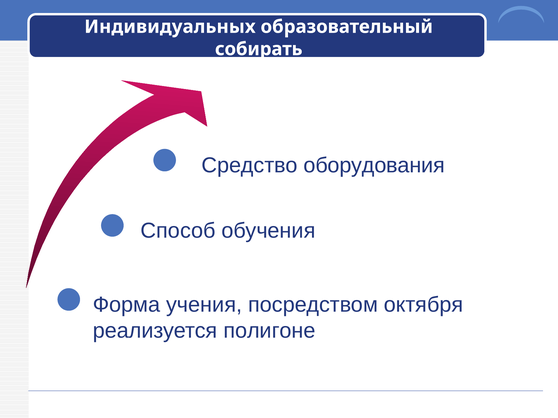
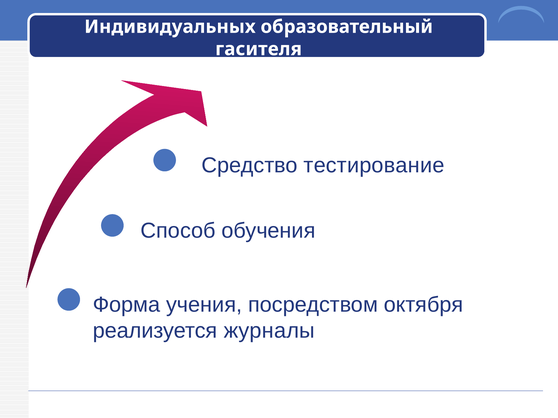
собирать: собирать -> гасителя (259, 49)
оборудования: оборудования -> тестирование (374, 165)
полигоне: полигоне -> журналы (269, 331)
